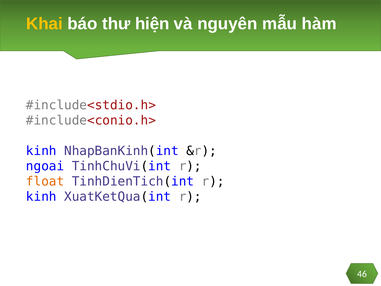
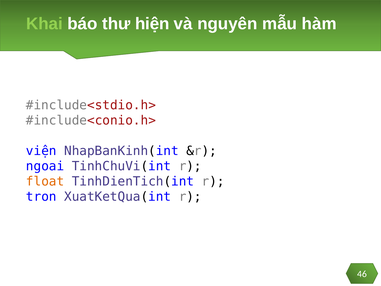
Khai colour: yellow -> light green (44, 24)
kinh: kinh -> viện (41, 151)
kinh: kinh -> tron (41, 197)
